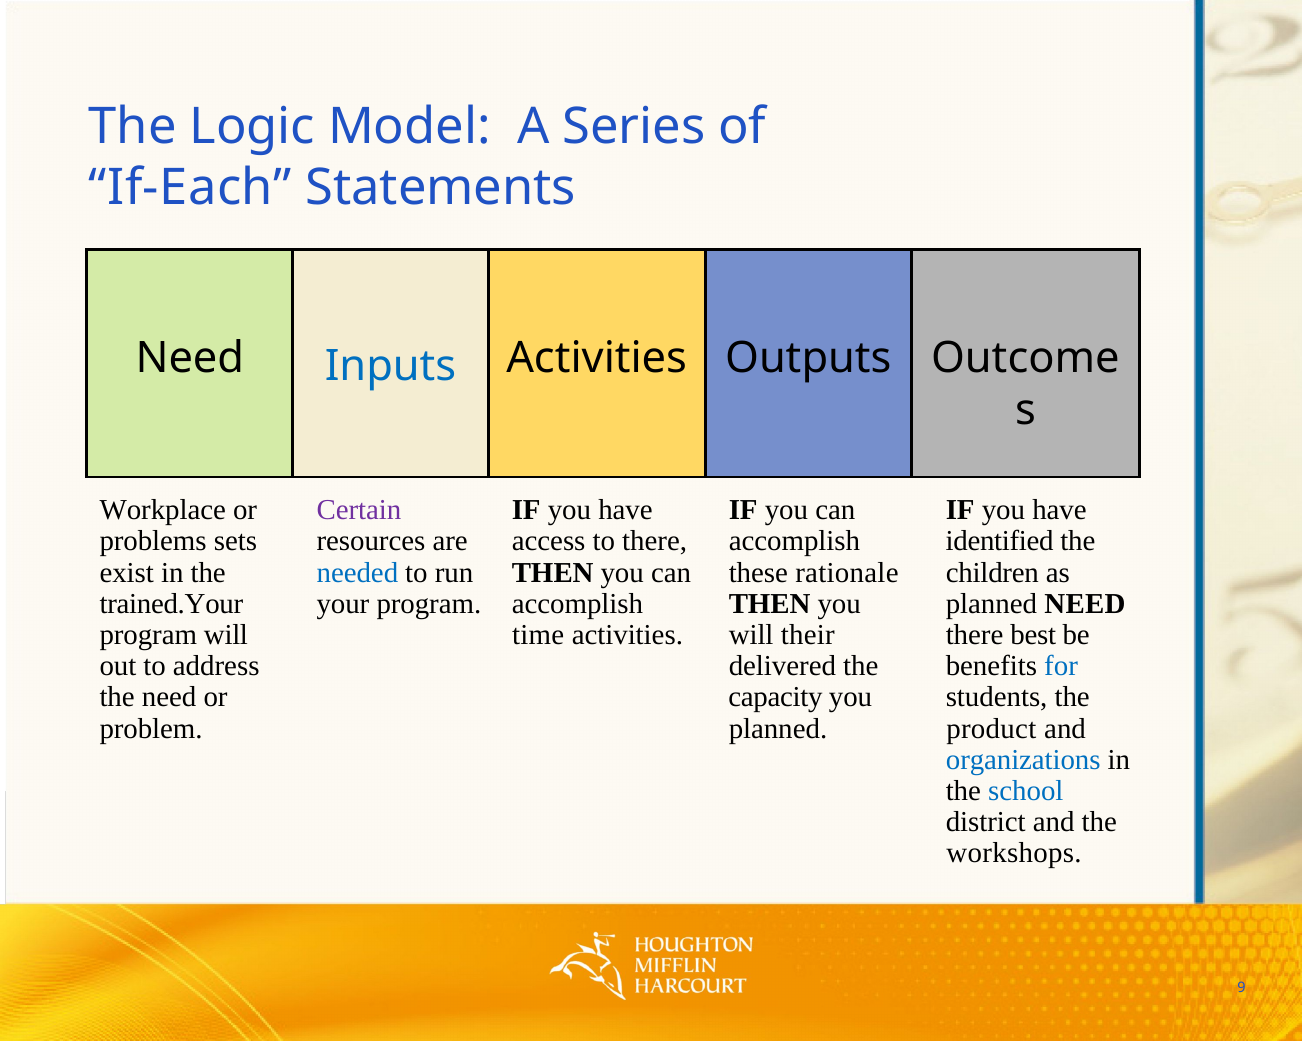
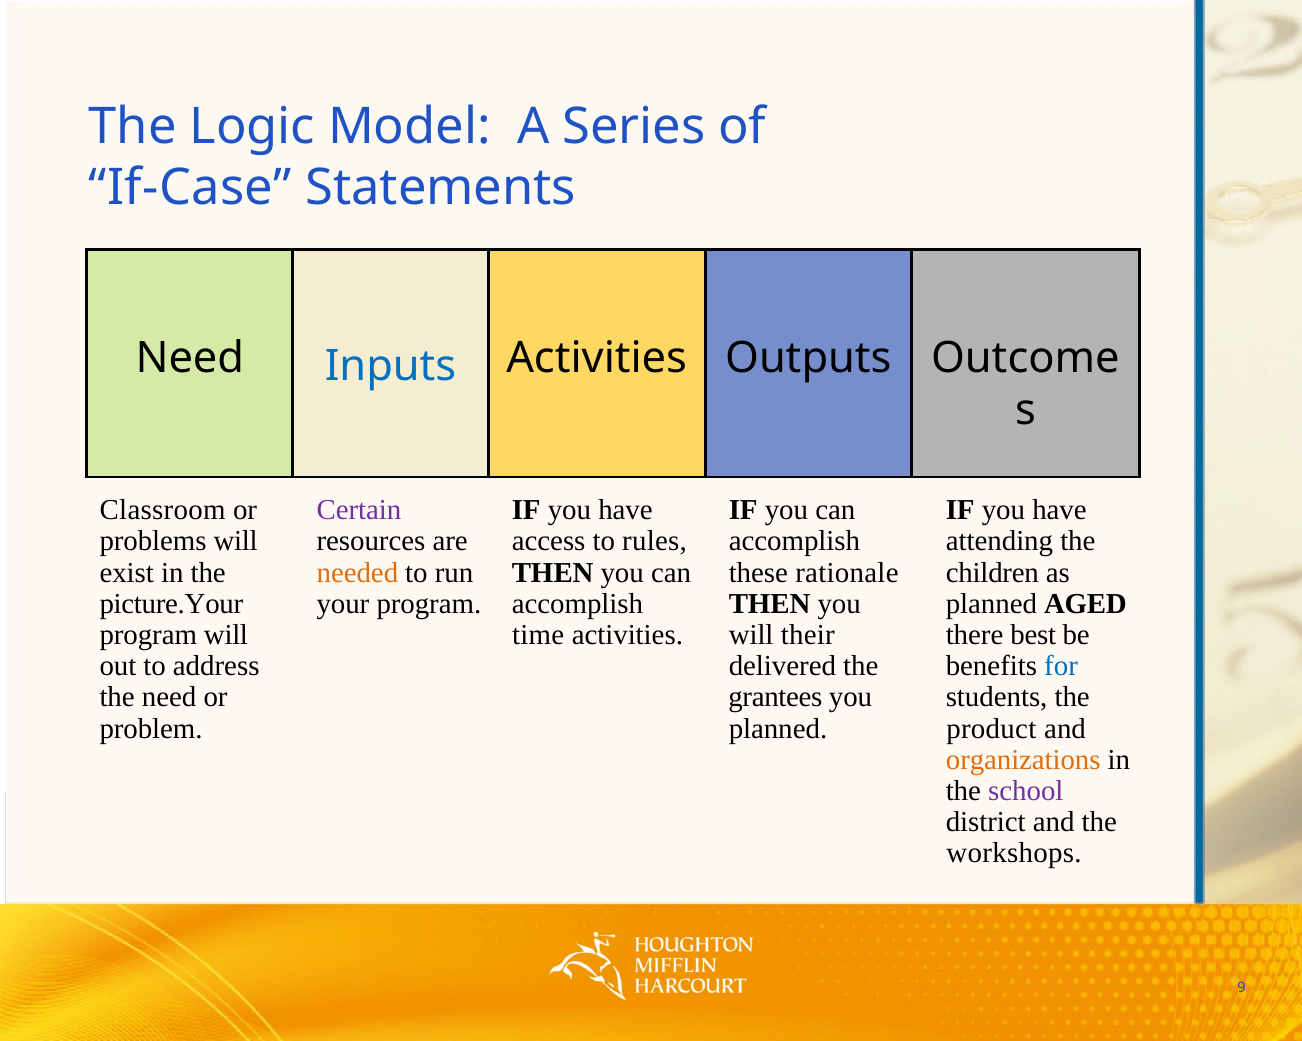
If-Each: If-Each -> If-Case (190, 188)
Workplace: Workplace -> Classroom (163, 510)
problems sets: sets -> will (236, 542)
to there: there -> rules (655, 542)
identified: identified -> attending (1000, 542)
needed colour: blue -> orange (357, 573)
trained.Your: trained.Your -> picture.Your (171, 604)
planned NEED: NEED -> AGED (1085, 604)
capacity: capacity -> grantees (775, 698)
organizations colour: blue -> orange (1023, 760)
school colour: blue -> purple (1026, 791)
